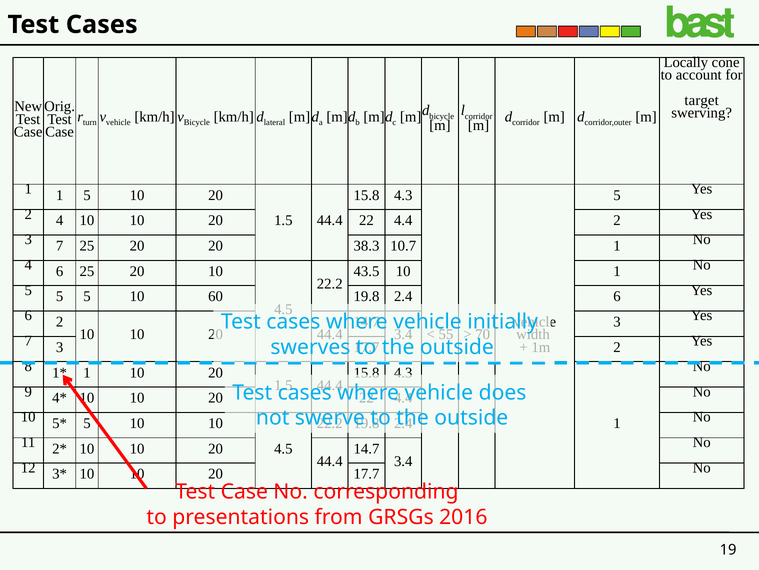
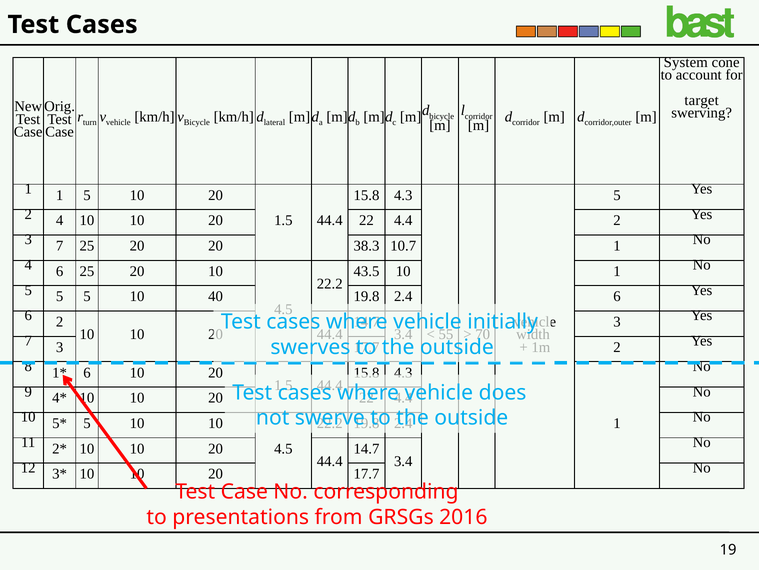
Locally: Locally -> System (686, 62)
60: 60 -> 40 (216, 296)
1: 1 -> 6 (87, 372)
